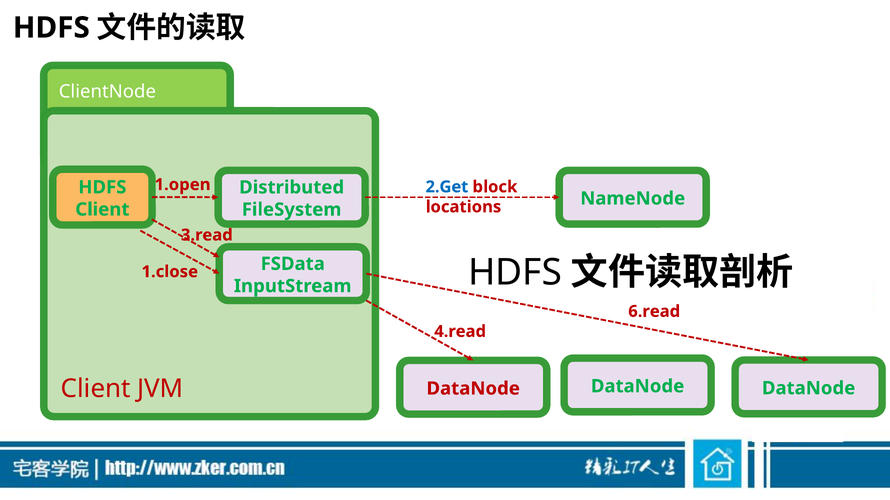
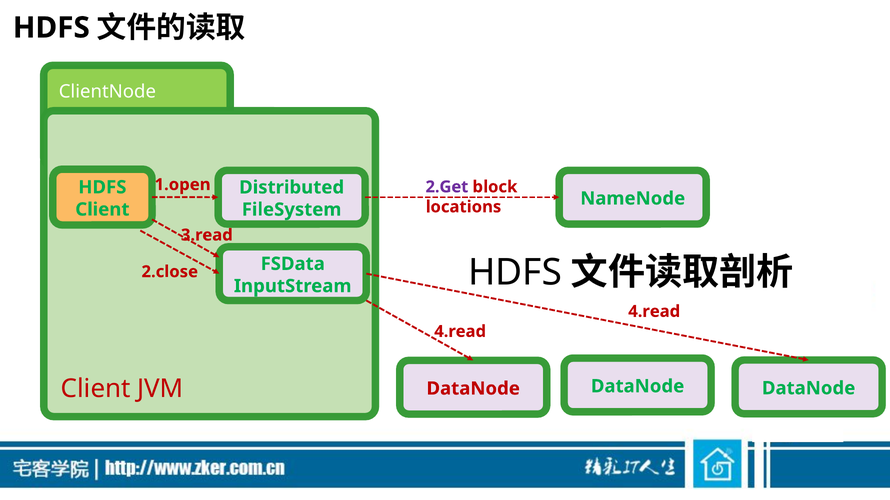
2.Get colour: blue -> purple (447, 187)
1.close: 1.close -> 2.close (170, 272)
6.read: 6.read -> 4.read (654, 312)
